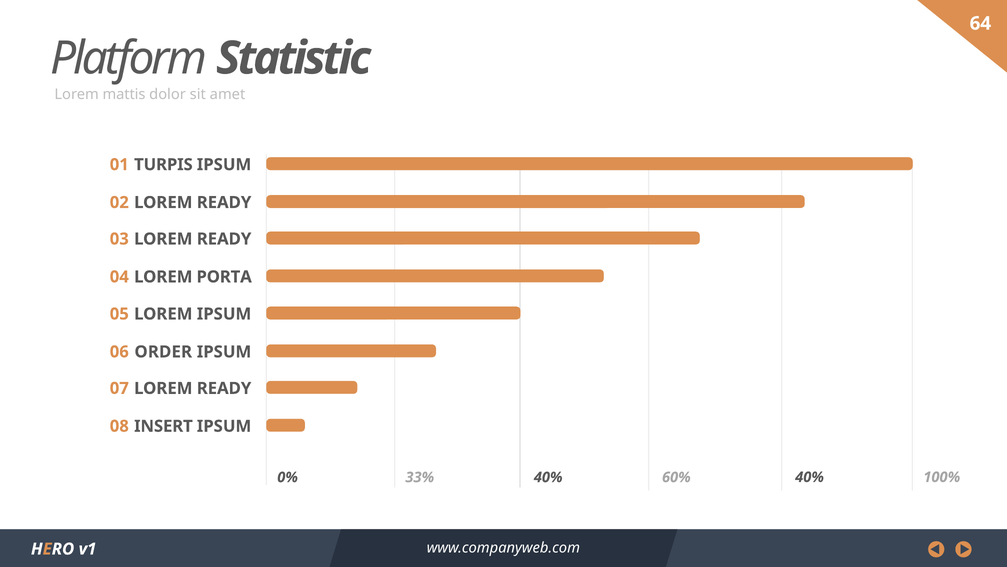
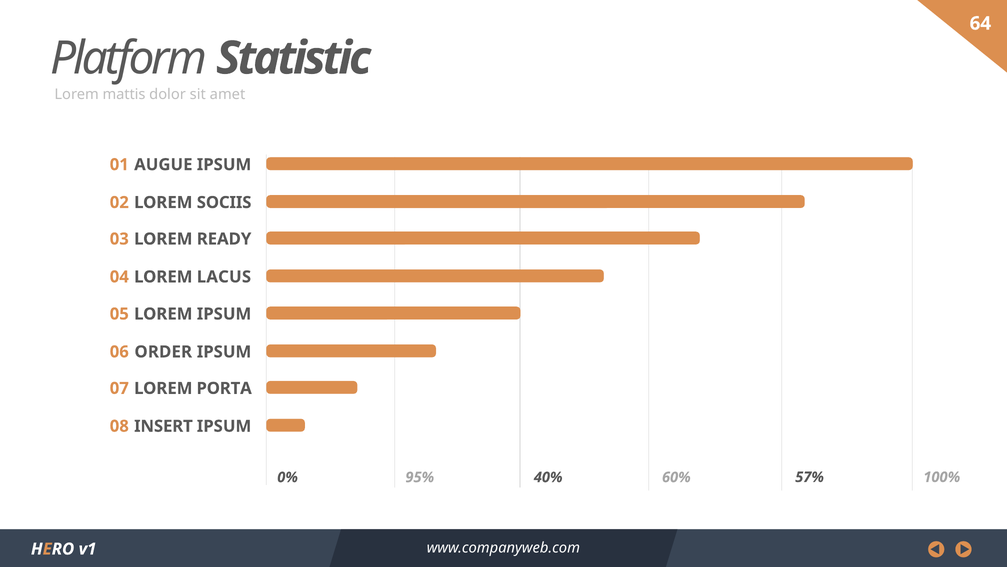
TURPIS: TURPIS -> AUGUE (163, 164)
READY: READY -> SOCIIS (224, 202)
PORTA: PORTA -> LACUS (224, 277)
READY: READY -> PORTA (224, 388)
33%: 33% -> 95% (420, 477)
60% 40%: 40% -> 57% (810, 477)
